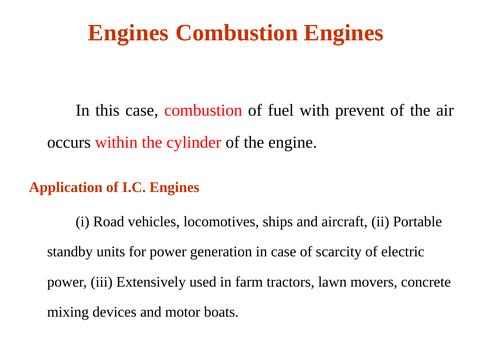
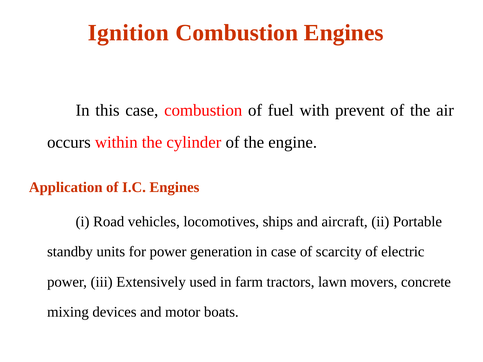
Engines: Engines -> Ignition (128, 33)
